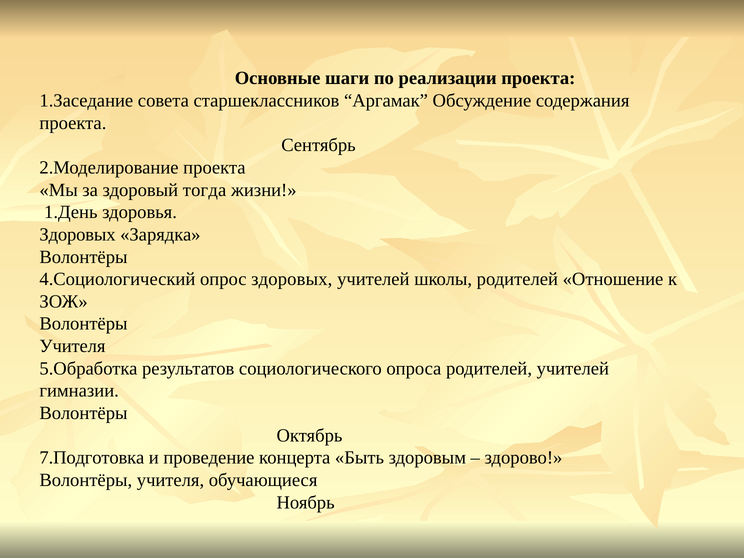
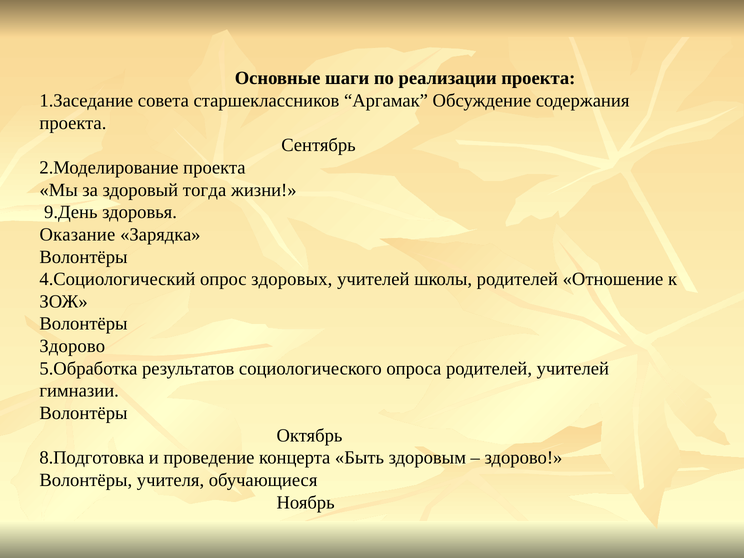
1.День: 1.День -> 9.День (71, 212)
Здоровых: Здоровых -> Оказание (77, 235)
Учителя: Учителя -> Здорово (72, 346)
7.Подготовка: 7.Подготовка -> 8.Подготовка (92, 458)
